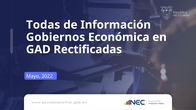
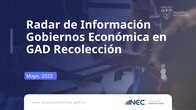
Todas: Todas -> Radar (43, 25)
Rectificadas: Rectificadas -> Recolección (88, 50)
